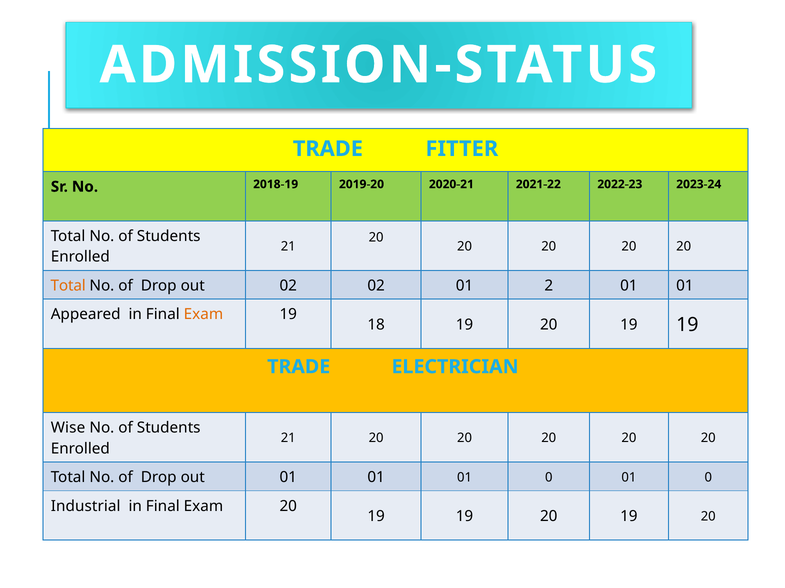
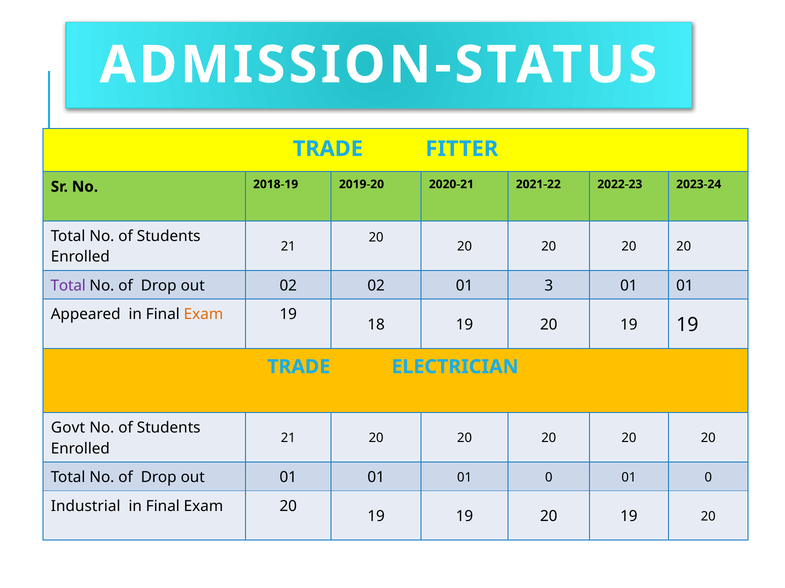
Total colour: orange -> purple (68, 286)
2: 2 -> 3 (549, 286)
Wise: Wise -> Govt (68, 428)
